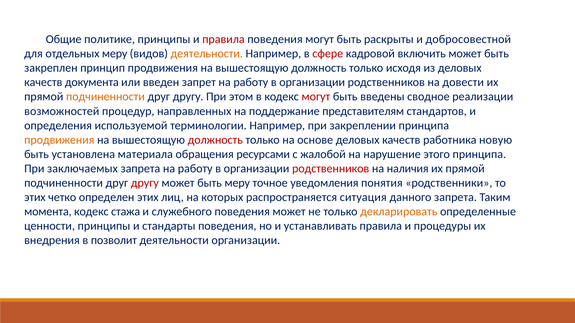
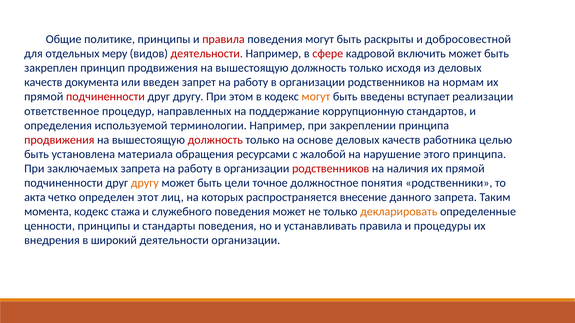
деятельности colour: orange -> red (207, 54)
довести: довести -> нормам (463, 82)
подчиненности colour: orange -> red (105, 97)
могут colour: red -> orange (316, 97)
сводное: сводное -> вступает (429, 97)
возможностей: возможностей -> ответственное (62, 111)
представителям: представителям -> коррупционную (363, 111)
продвижения colour: orange -> red (59, 140)
новую: новую -> целью (496, 140)
другу colour: red -> orange (145, 183)
быть меру: меру -> цели (237, 183)
уведомления: уведомления -> должностное (324, 183)
этих: этих -> акта (35, 197)
определен этих: этих -> этот (148, 197)
ситуация: ситуация -> внесение (363, 197)
позволит: позволит -> широкий (114, 241)
